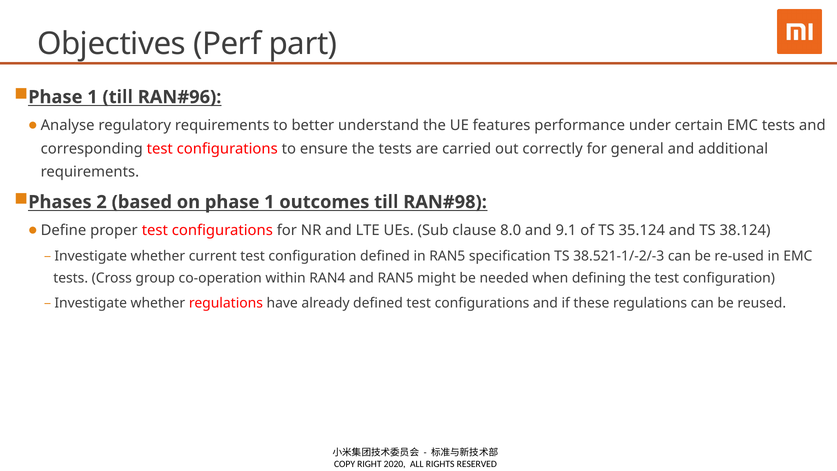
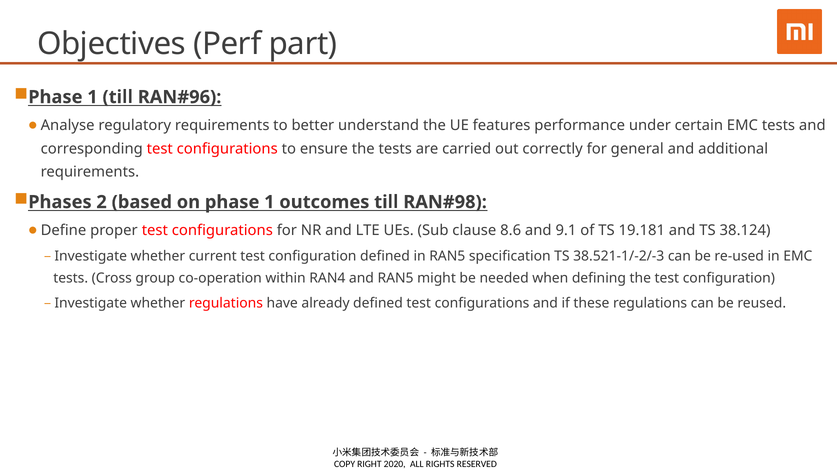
8.0: 8.0 -> 8.6 (511, 230)
35.124: 35.124 -> 19.181 (642, 230)
